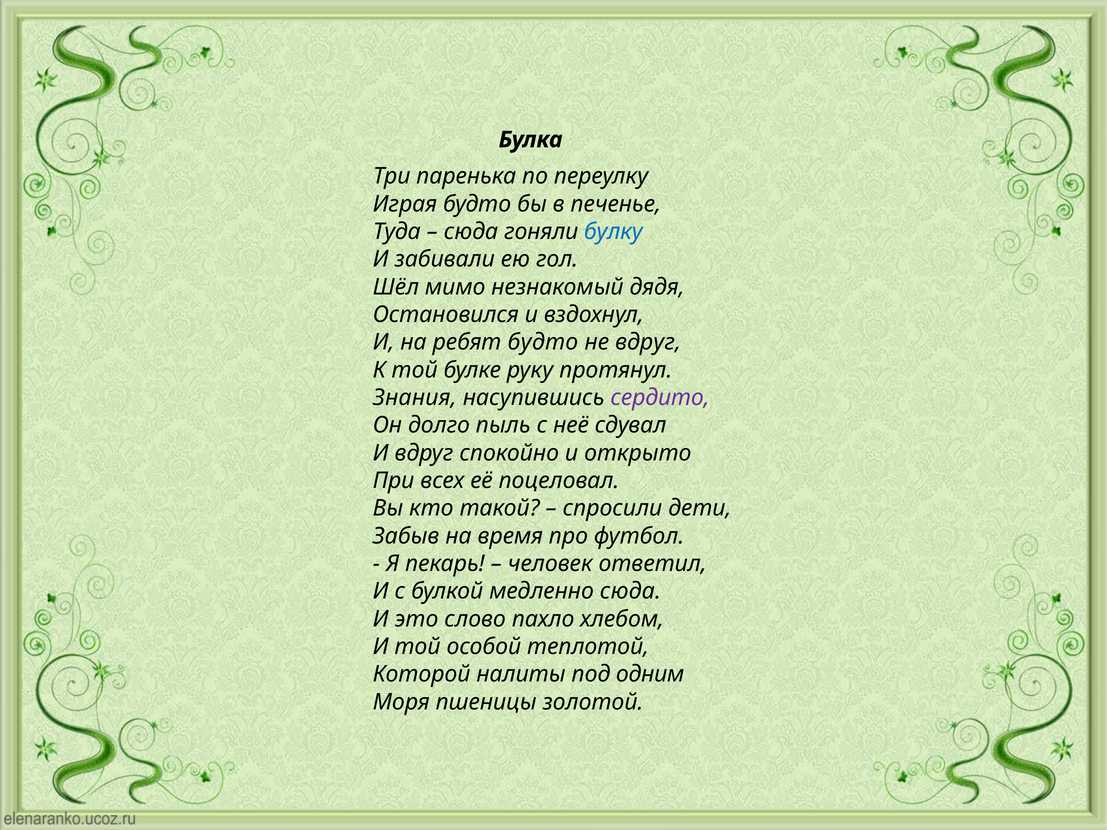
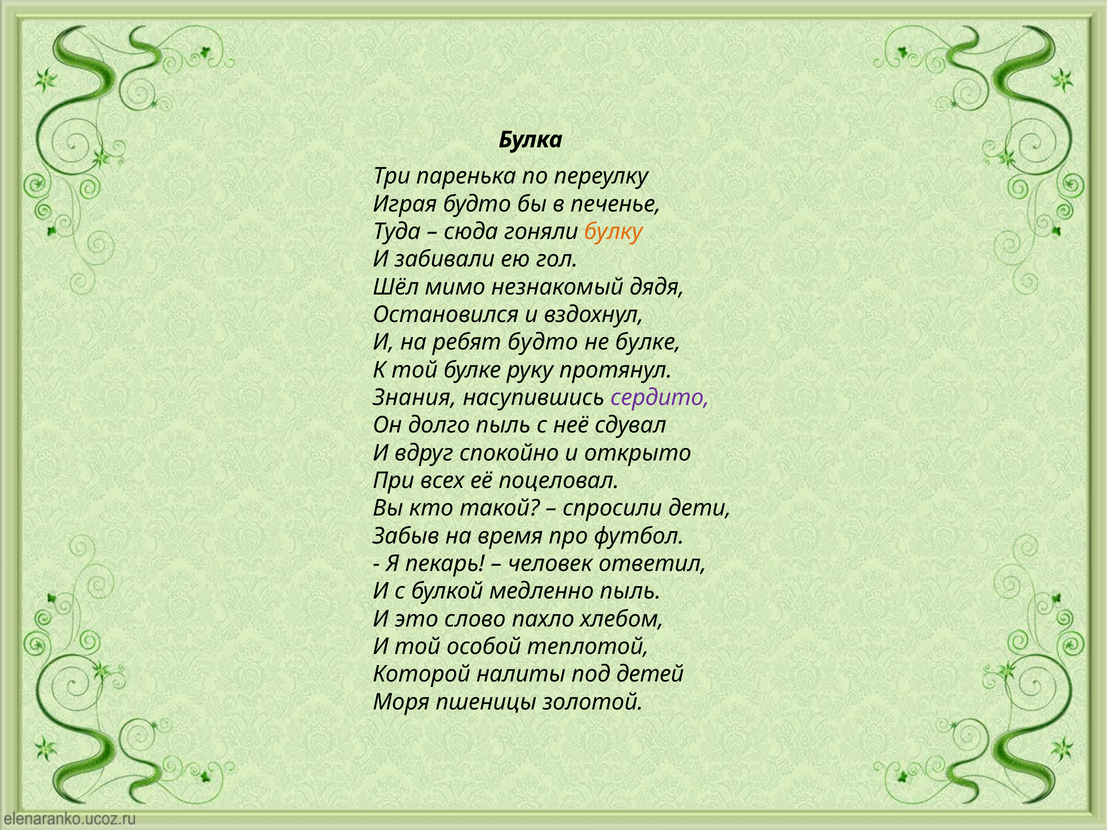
булку colour: blue -> orange (613, 232)
не вдруг: вдруг -> булке (648, 342)
медленно сюда: сюда -> пыль (630, 591)
одним: одним -> детей (650, 674)
